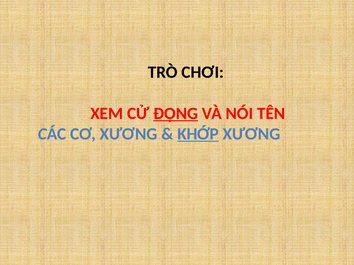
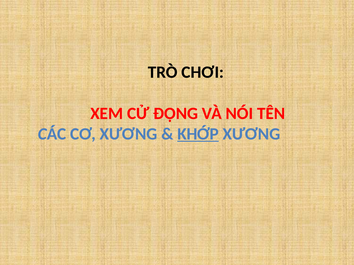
ĐỘNG underline: present -> none (176, 114)
